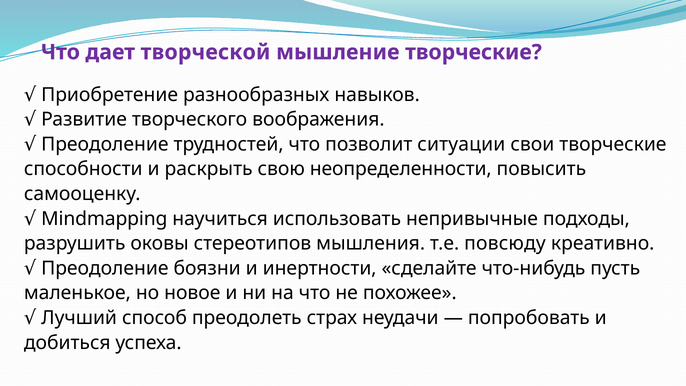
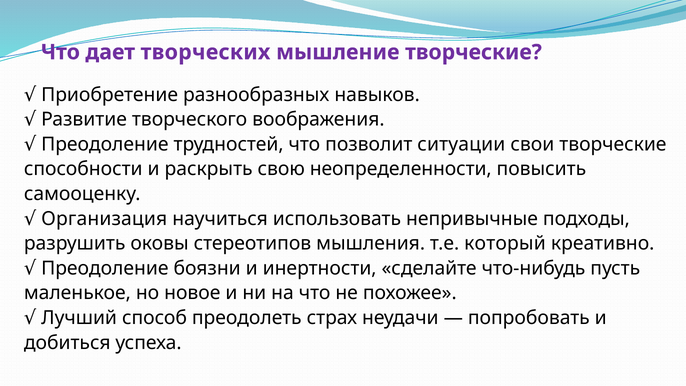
творческой: творческой -> творческих (205, 52)
Mindmapping: Mindmapping -> Организация (104, 219)
повсюду: повсюду -> который (505, 243)
